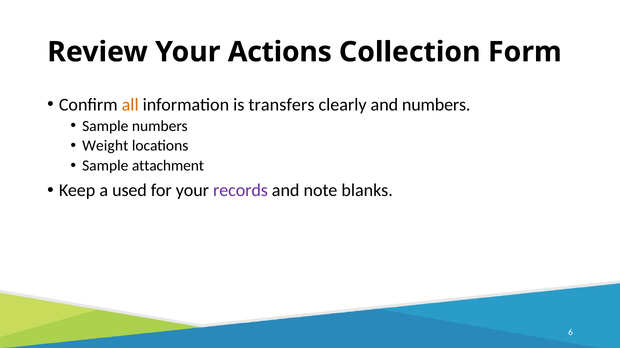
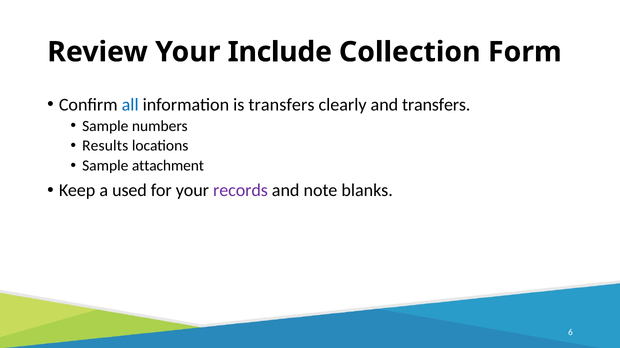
Actions: Actions -> Include (280, 52)
all colour: orange -> blue (130, 105)
and numbers: numbers -> transfers (436, 105)
Weight: Weight -> Results (105, 146)
